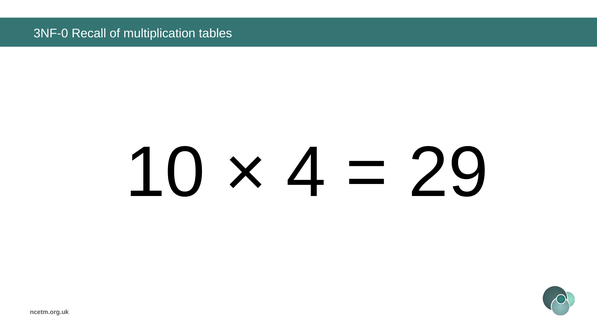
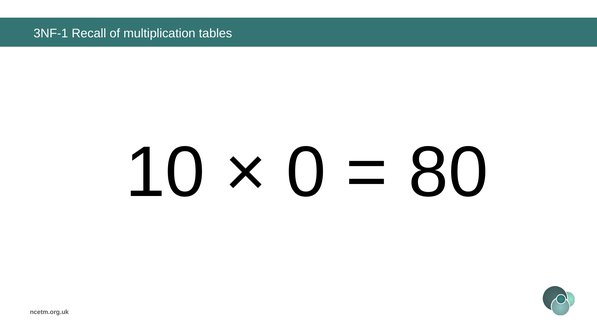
3NF-0: 3NF-0 -> 3NF-1 (51, 33)
4: 4 -> 0 (306, 172)
29: 29 -> 80 (448, 172)
